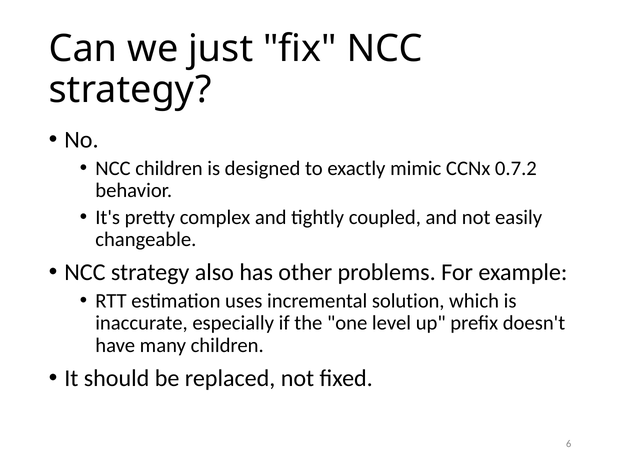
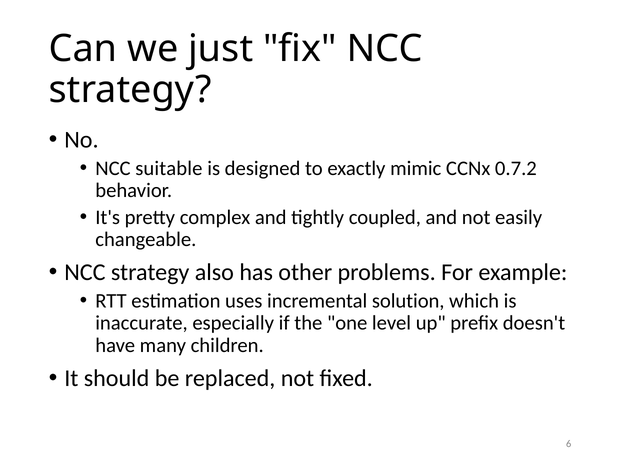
NCC children: children -> suitable (169, 168)
